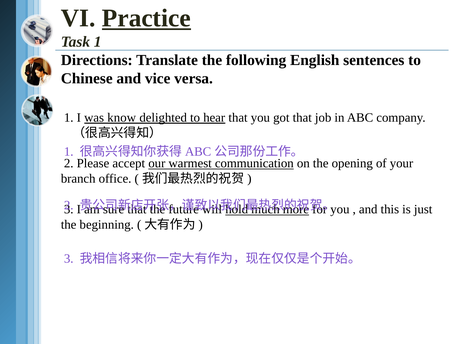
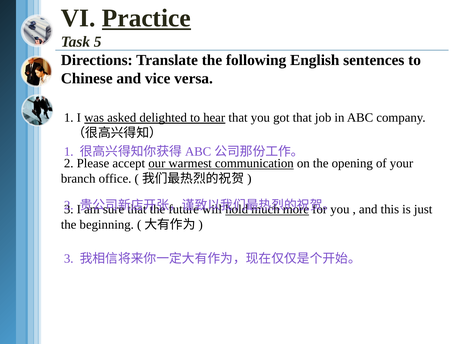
Task 1: 1 -> 5 (98, 42)
know: know -> asked (122, 118)
